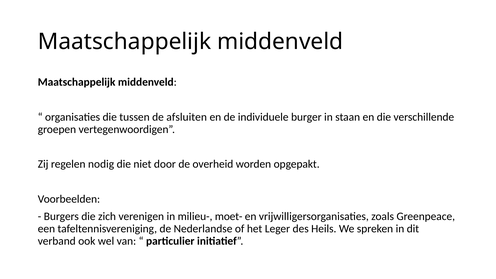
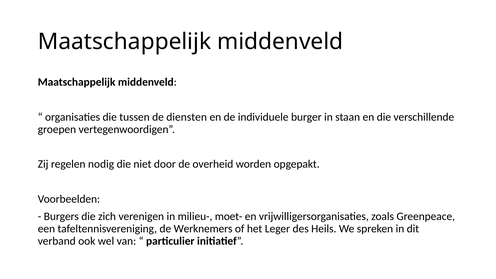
afsluiten: afsluiten -> diensten (187, 117)
Nederlandse: Nederlandse -> Werknemers (203, 229)
